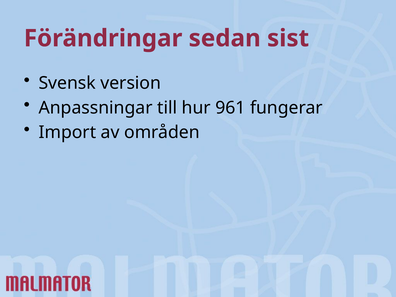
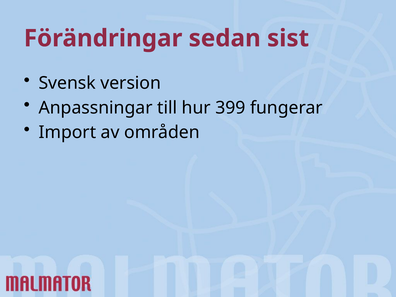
961: 961 -> 399 (230, 108)
